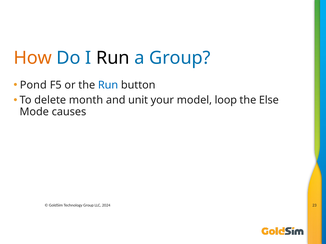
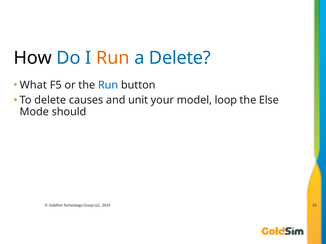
How colour: orange -> black (33, 58)
Run colour: black -> orange (113, 58)
a Group: Group -> Delete (180, 58)
Pond: Pond -> What (33, 85)
month: month -> causes (86, 100)
causes: causes -> should (69, 112)
